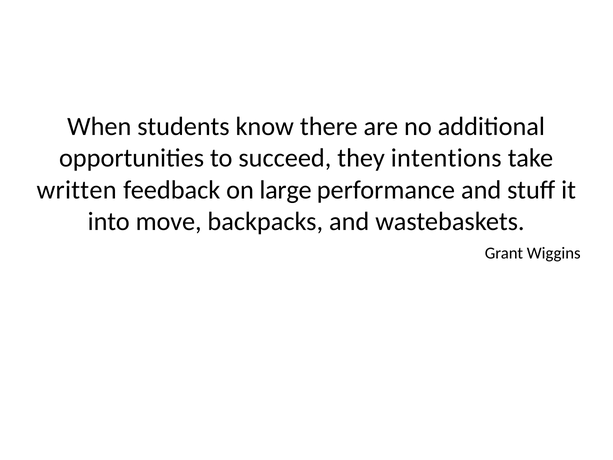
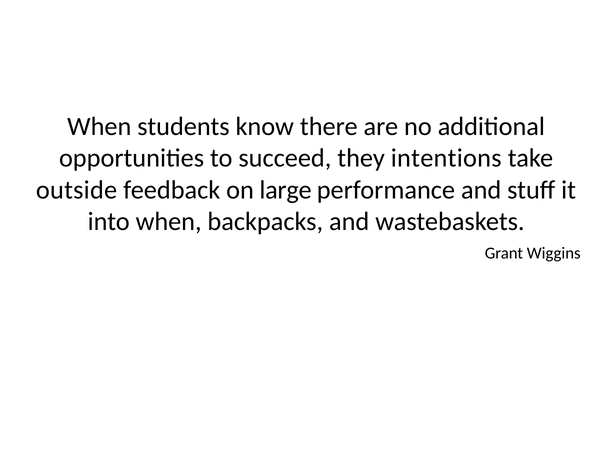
written: written -> outside (77, 190)
into move: move -> when (169, 221)
